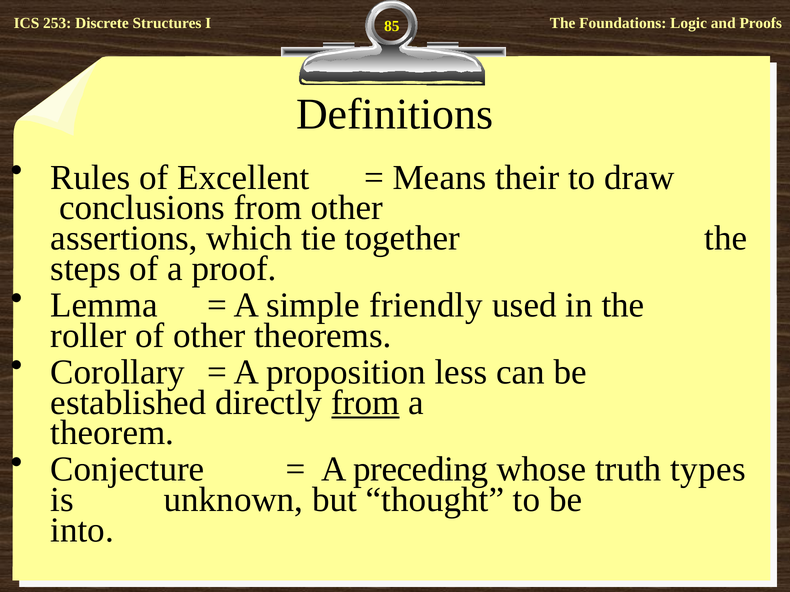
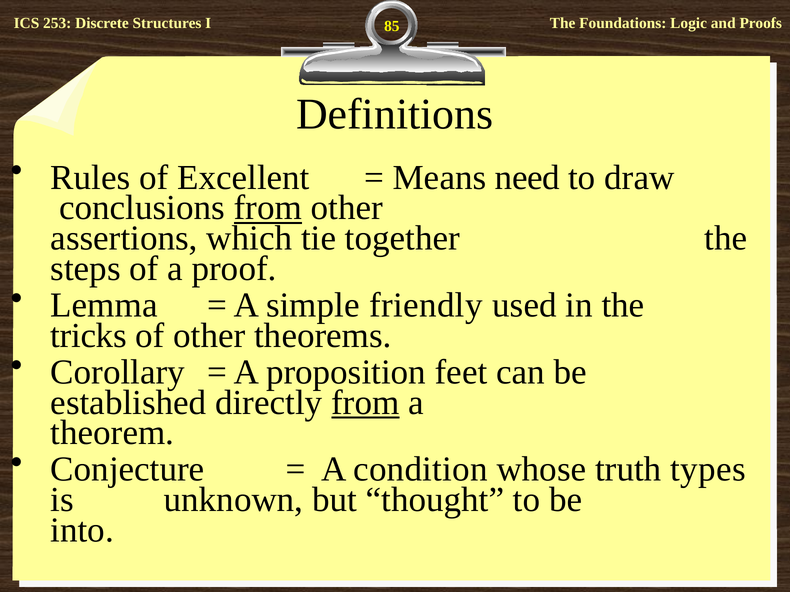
their: their -> need (527, 178)
from underline: none -> present (268, 208)
roller: roller -> tricks (89, 336)
less: less -> feet (461, 372)
preceding: preceding -> condition (420, 470)
